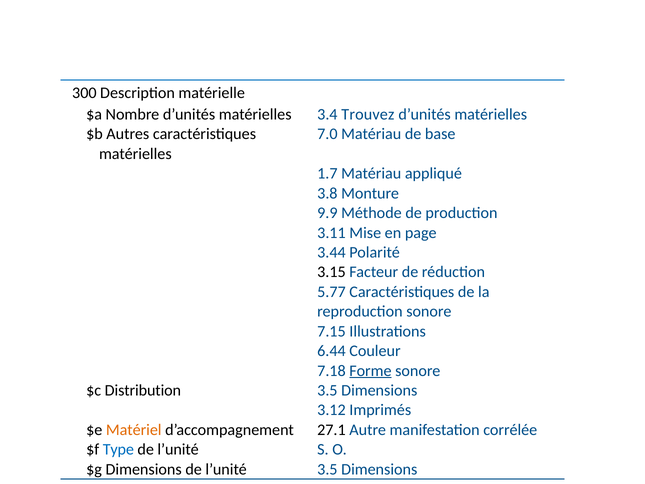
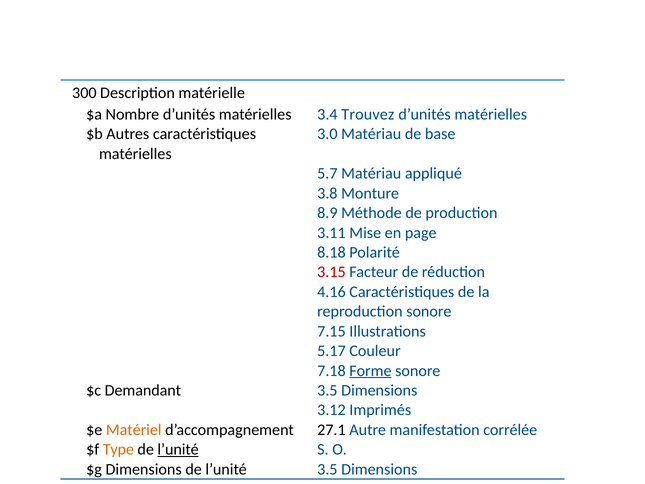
7.0: 7.0 -> 3.0 (327, 134)
1.7: 1.7 -> 5.7 (327, 173)
9.9: 9.9 -> 8.9 (327, 213)
3.44: 3.44 -> 8.18 (331, 252)
3.15 colour: black -> red (331, 272)
5.77: 5.77 -> 4.16 (331, 292)
6.44: 6.44 -> 5.17 (331, 351)
Distribution: Distribution -> Demandant (143, 390)
Type colour: blue -> orange (118, 449)
l’unité underline: none -> present (178, 449)
